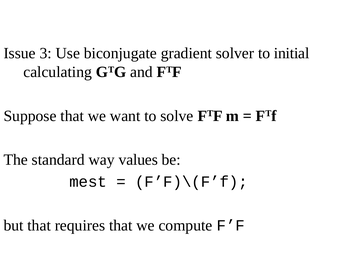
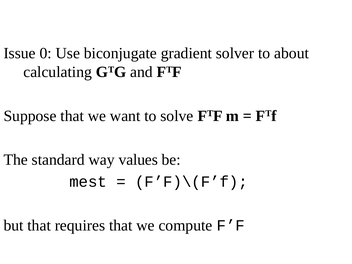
3: 3 -> 0 (46, 53)
initial: initial -> about (292, 53)
